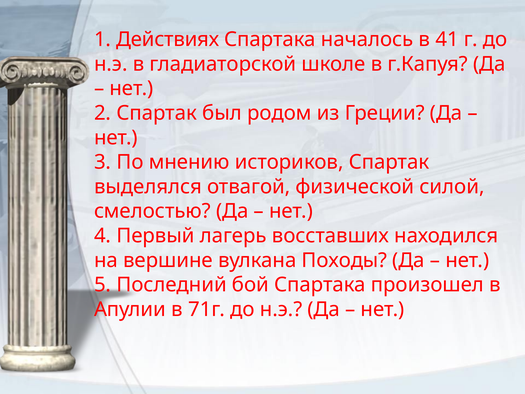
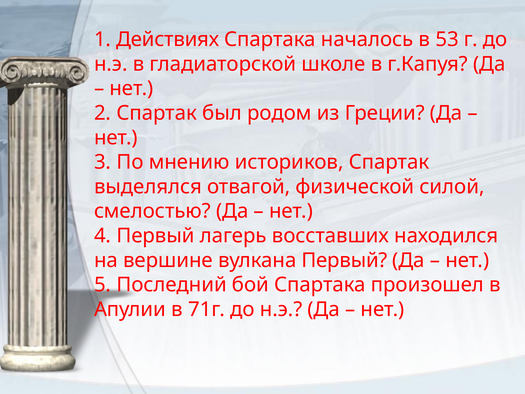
41: 41 -> 53 (447, 39)
вулкана Походы: Походы -> Первый (344, 260)
